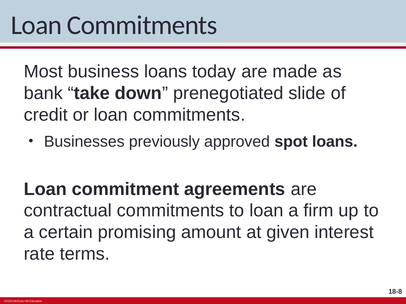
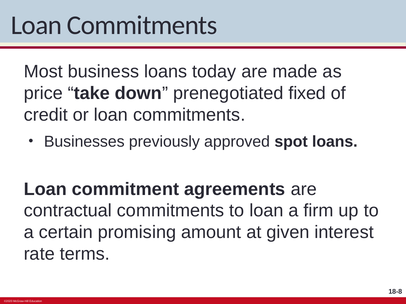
bank: bank -> price (43, 93)
slide: slide -> fixed (307, 93)
